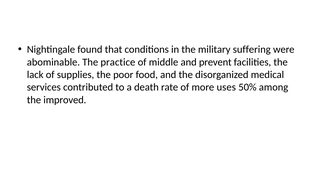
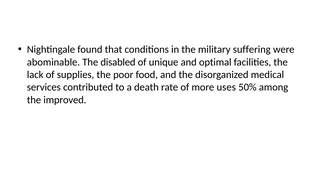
practice: practice -> disabled (118, 62)
middle: middle -> unique (164, 62)
prevent: prevent -> optimal (215, 62)
